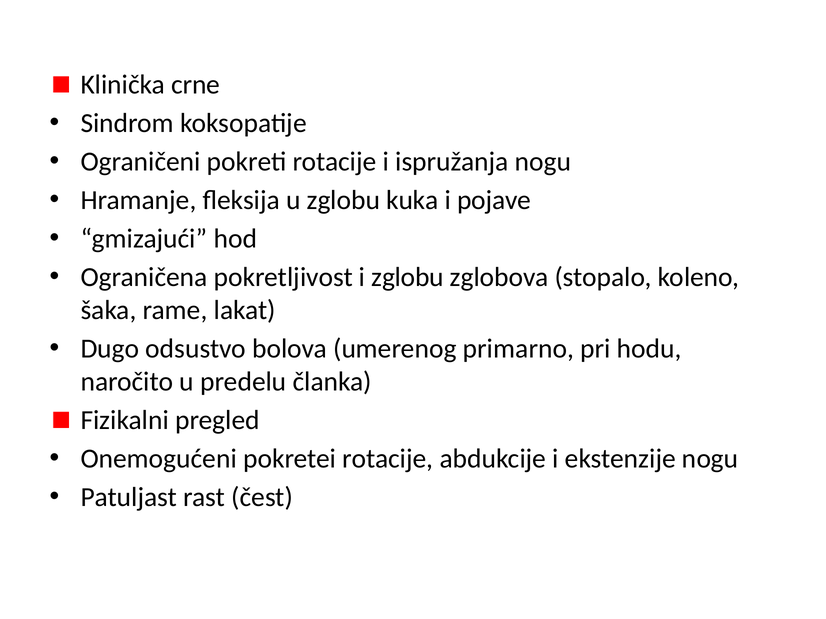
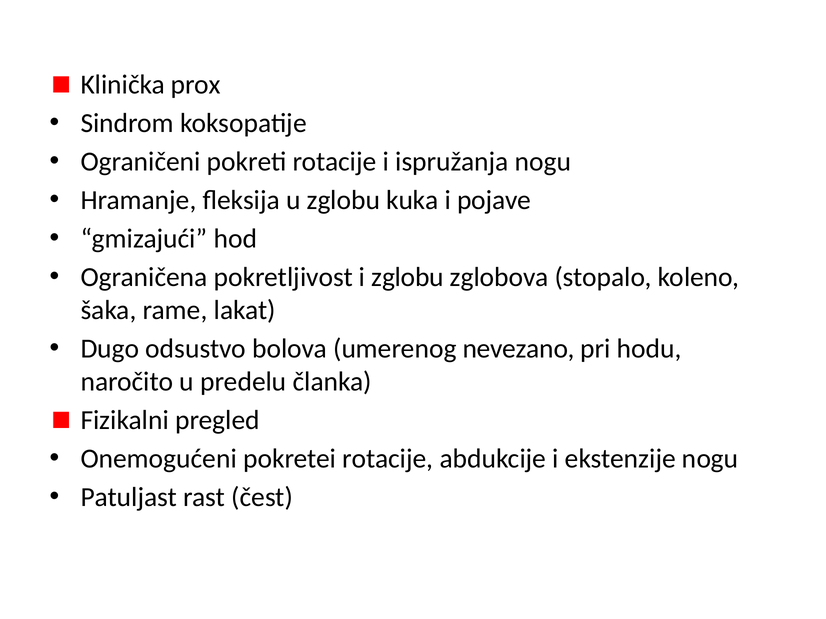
crne: crne -> prox (196, 85)
primarno: primarno -> nevezano (519, 349)
